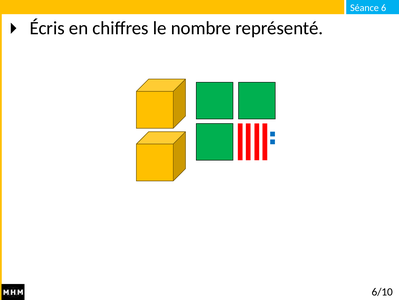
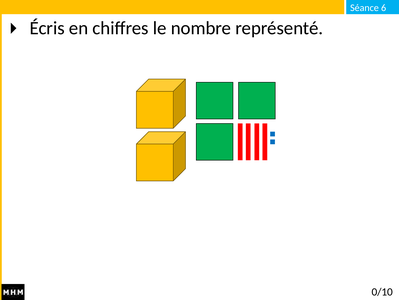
6/10: 6/10 -> 0/10 (382, 291)
